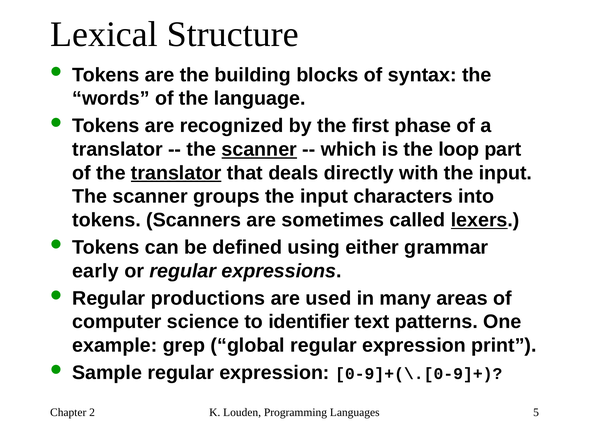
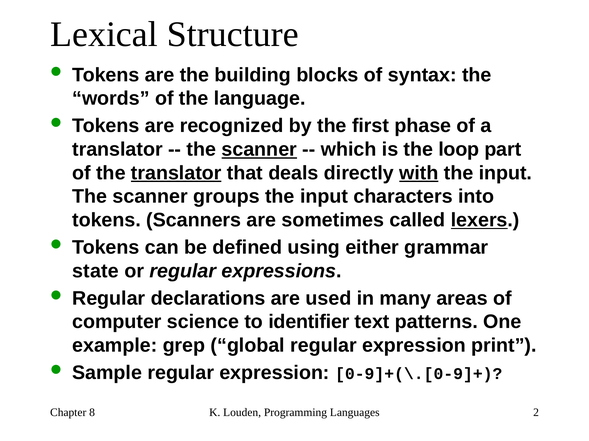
with underline: none -> present (419, 173)
early: early -> state (96, 271)
productions: productions -> declarations (208, 299)
2: 2 -> 8 (92, 413)
5: 5 -> 2 (536, 413)
